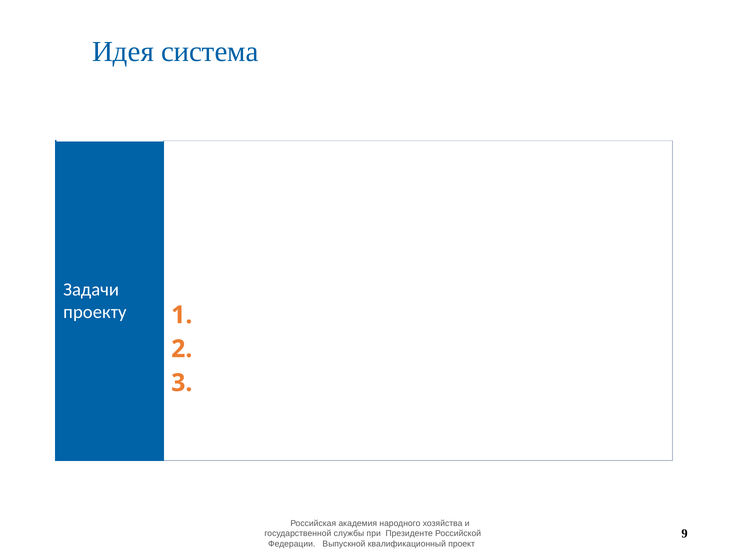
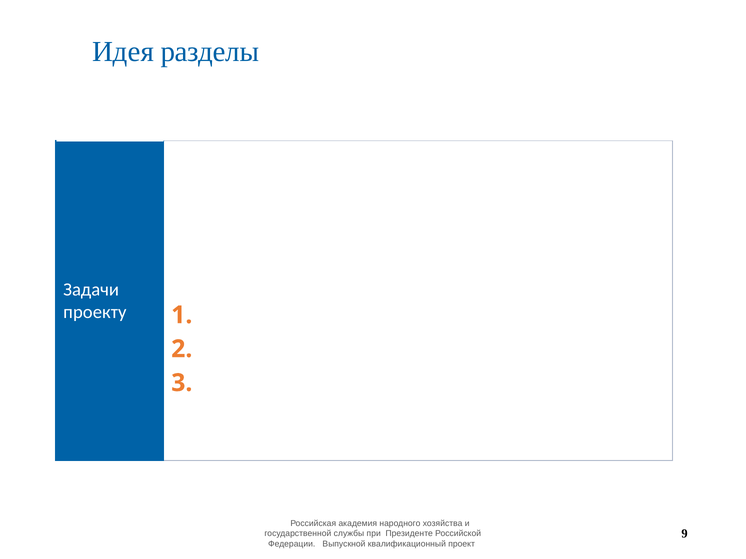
система: система -> разделы (210, 52)
